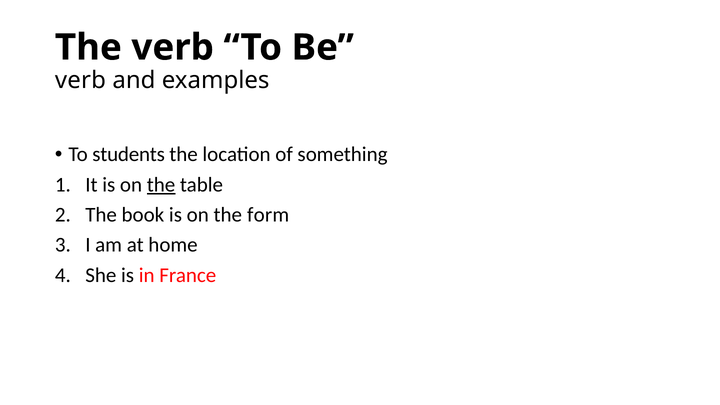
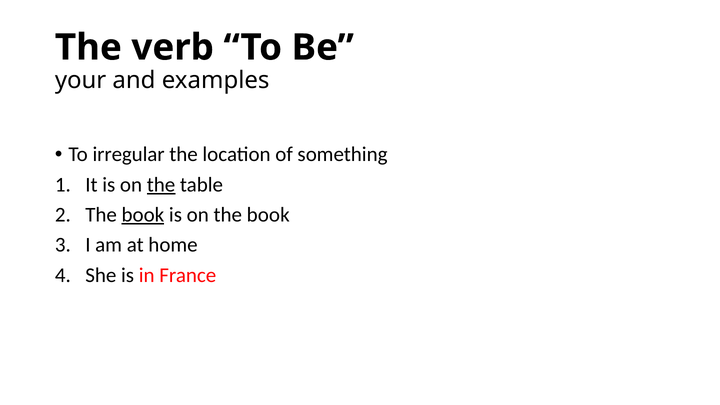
verb: verb -> your (81, 80)
students: students -> irregular (129, 154)
book underline: none -> present (143, 215)
on the form: form -> book (268, 215)
